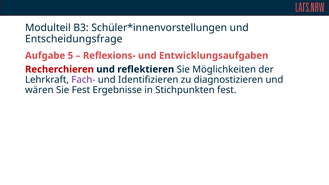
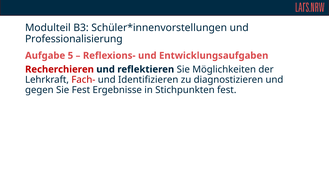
Entscheidungsfrage: Entscheidungsfrage -> Professionalisierung (74, 39)
Fach- colour: purple -> red (83, 80)
wären: wären -> gegen (39, 90)
